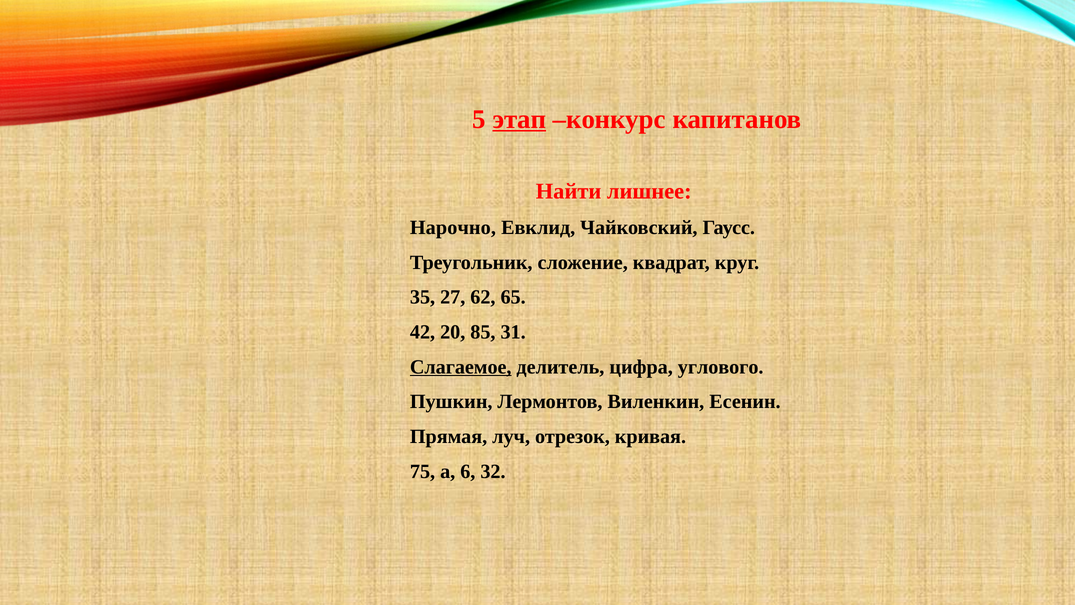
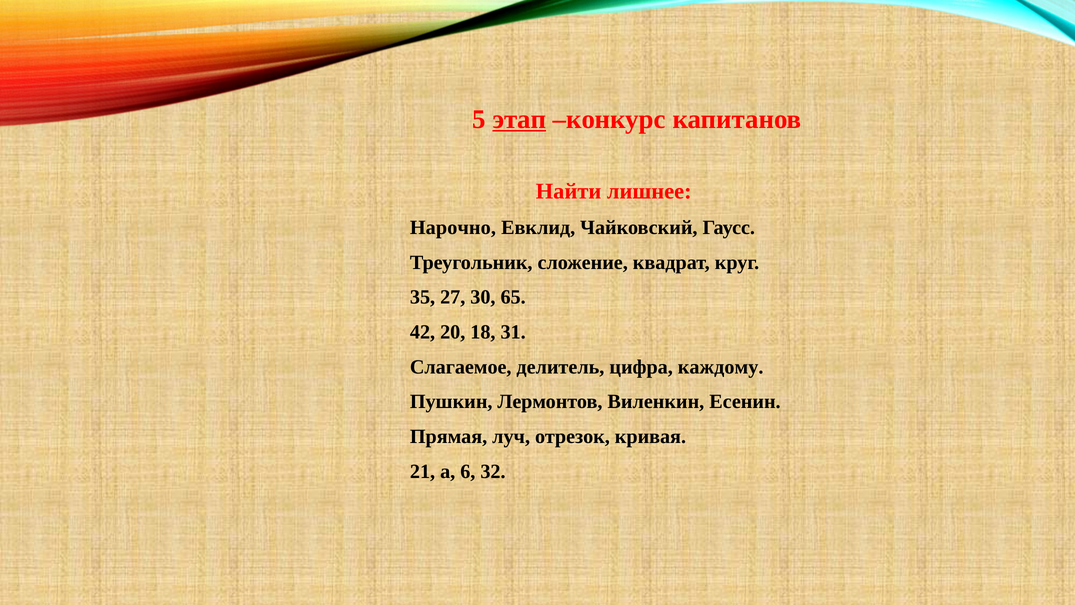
62: 62 -> 30 (483, 297)
85: 85 -> 18 (483, 332)
Слагаемое underline: present -> none (461, 367)
углового: углового -> каждому (721, 367)
75: 75 -> 21 (423, 471)
